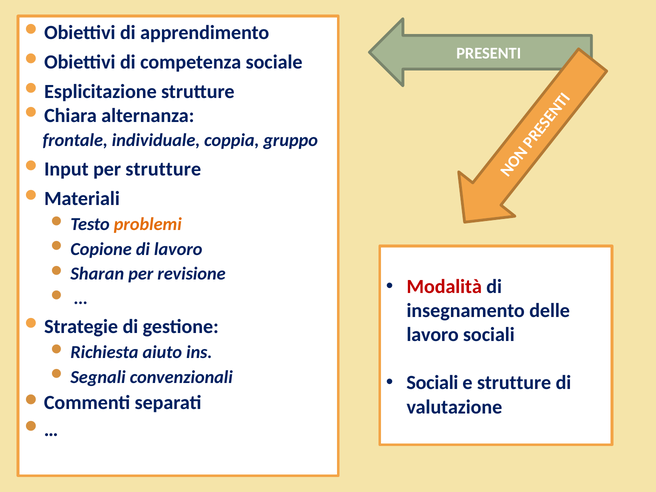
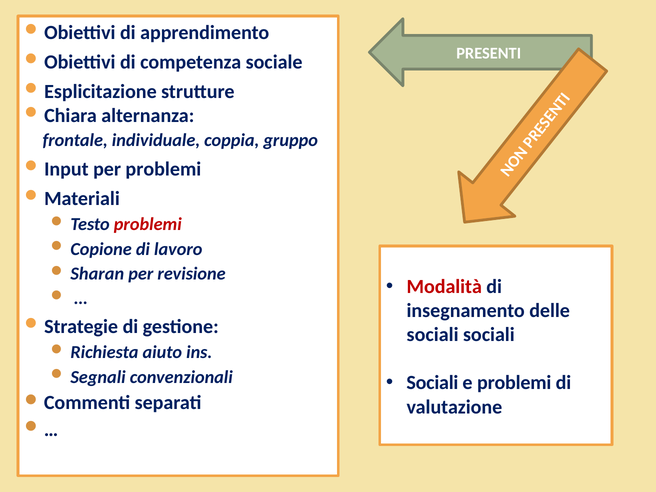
per strutture: strutture -> problemi (163, 169)
problemi colour: orange -> red (148, 224)
lavoro: lavoro -> sociali (433, 335)
e strutture: strutture -> problemi (514, 383)
